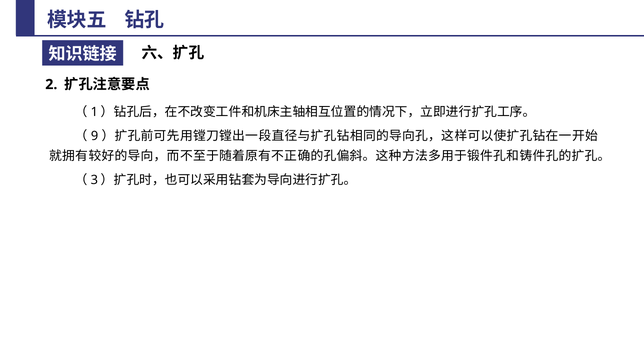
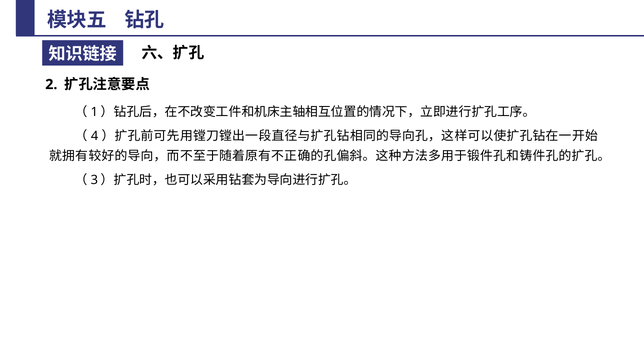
9: 9 -> 4 (95, 136)
